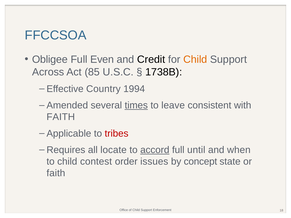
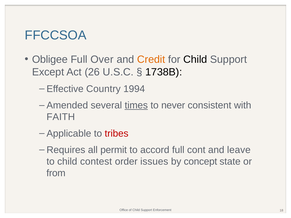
Even: Even -> Over (102, 59)
Credit colour: black -> orange (151, 59)
Child colour: orange -> black (195, 59)
Across: Across -> Except (48, 72)
85: 85 -> 26 (92, 72)
leave: leave -> never (173, 105)
locate: locate -> permit (114, 150)
accord underline: present -> none (155, 150)
until: until -> cont (196, 150)
when: when -> leave (239, 150)
faith: faith -> from (56, 173)
